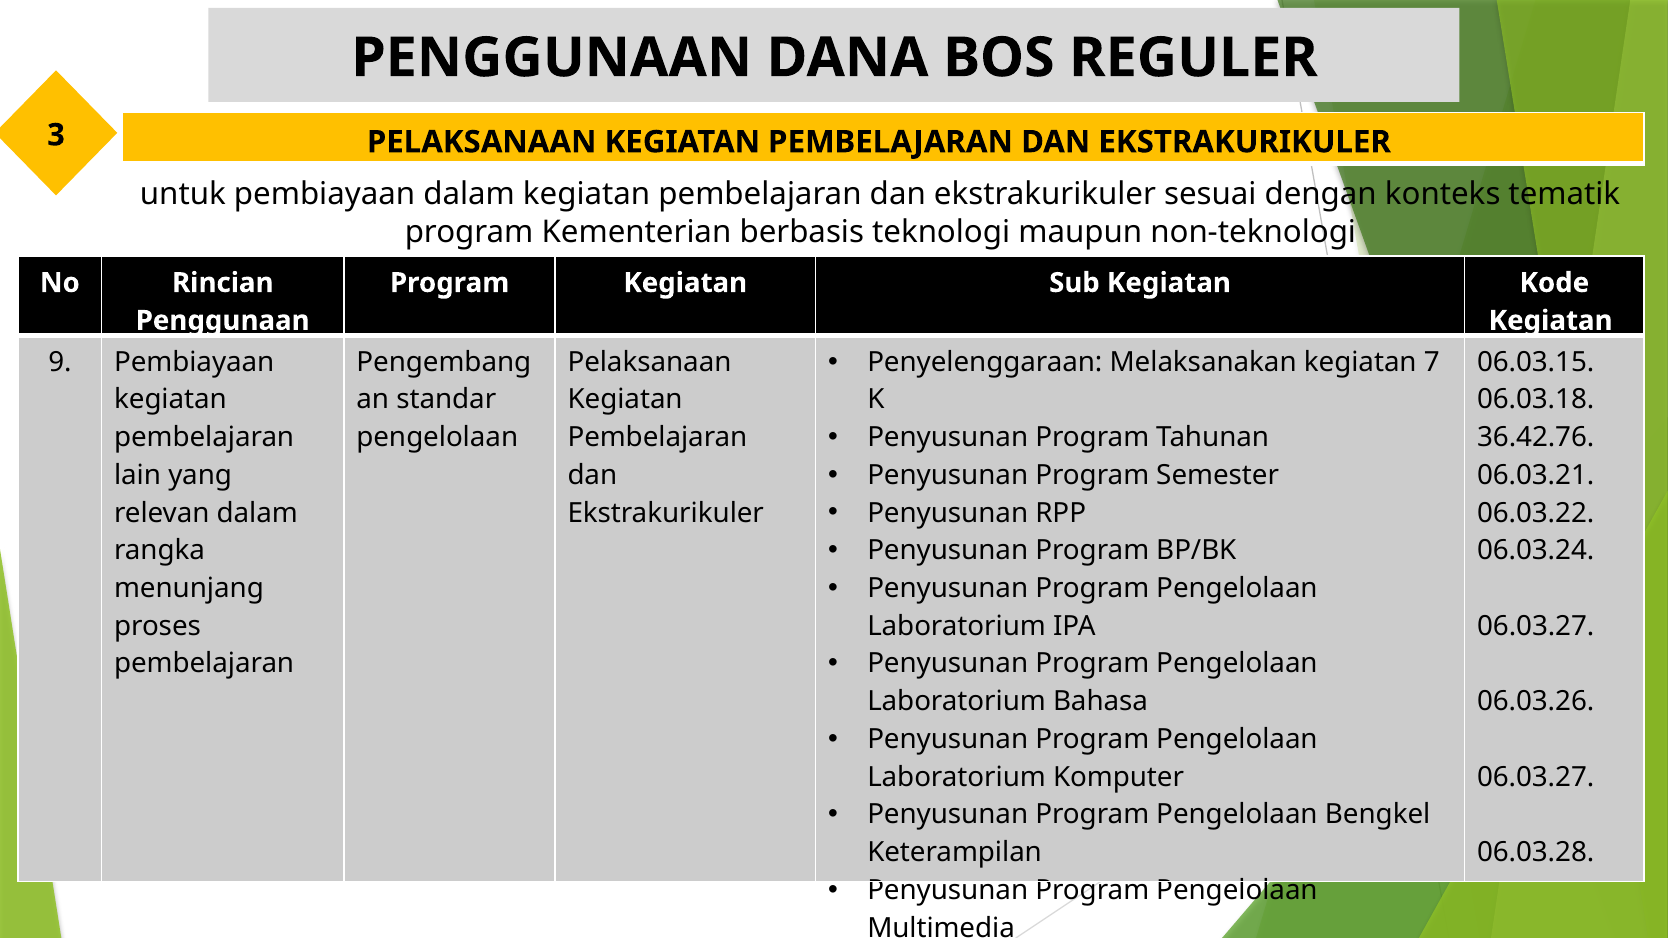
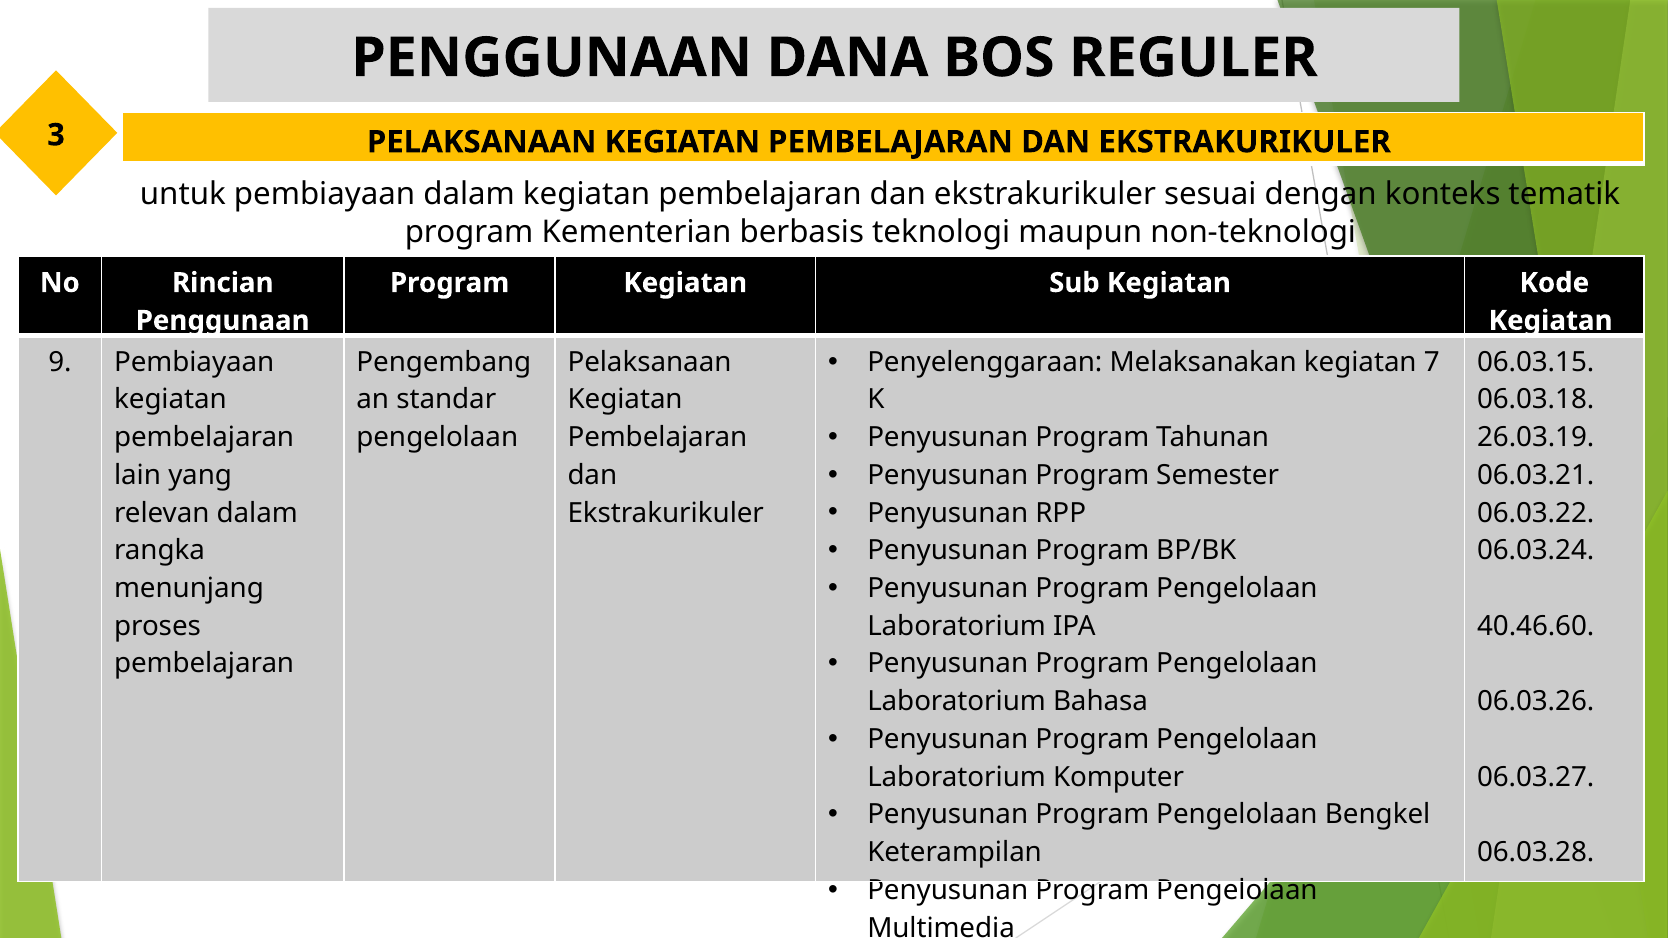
36.42.76: 36.42.76 -> 26.03.19 (1536, 438)
06.03.27: 06.03.27 -> 40.46.60 (1536, 626)
